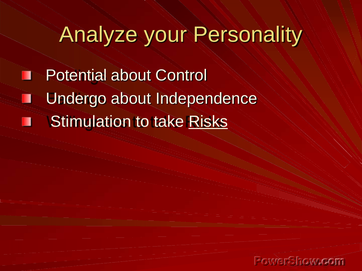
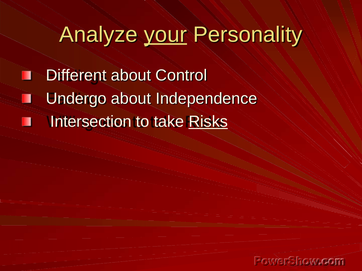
your underline: none -> present (165, 35)
Potential: Potential -> Different (76, 75)
Stimulation: Stimulation -> Intersection (91, 122)
